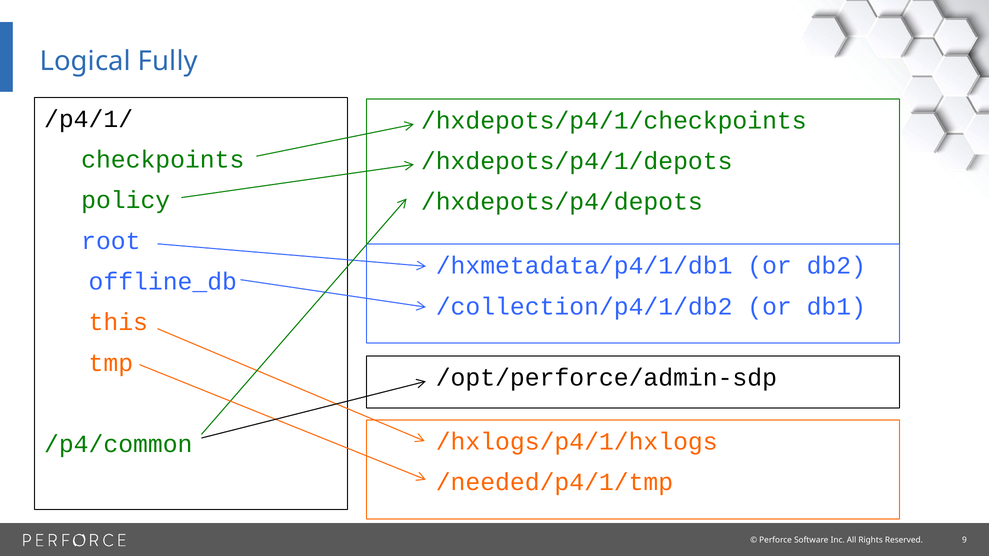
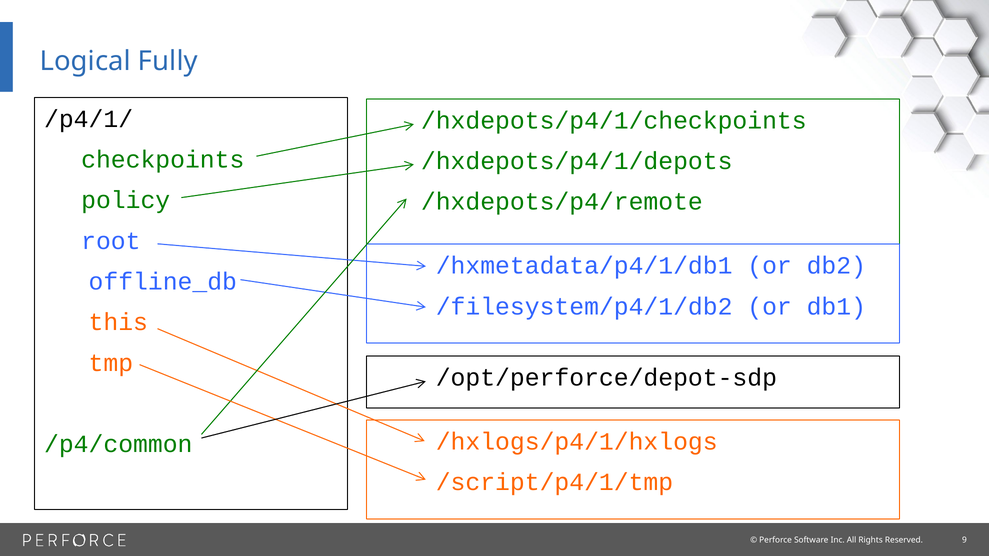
/hxdepots/p4/depots: /hxdepots/p4/depots -> /hxdepots/p4/remote (562, 202)
/collection/p4/1/db2: /collection/p4/1/db2 -> /filesystem/p4/1/db2 (584, 307)
/opt/perforce/admin-sdp: /opt/perforce/admin-sdp -> /opt/perforce/depot-sdp (606, 378)
/needed/p4/1/tmp: /needed/p4/1/tmp -> /script/p4/1/tmp (554, 483)
